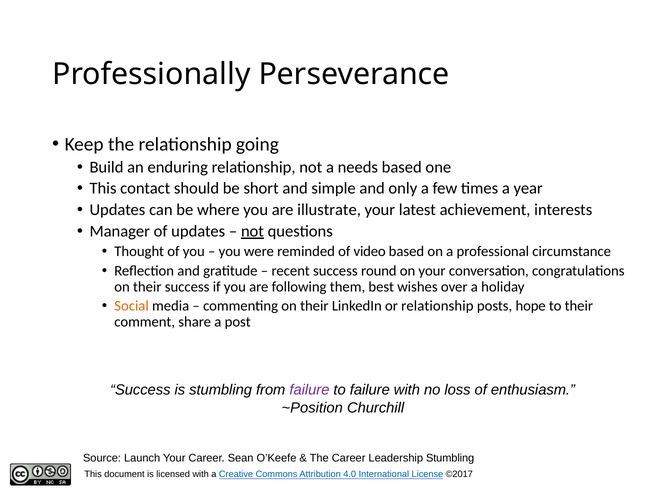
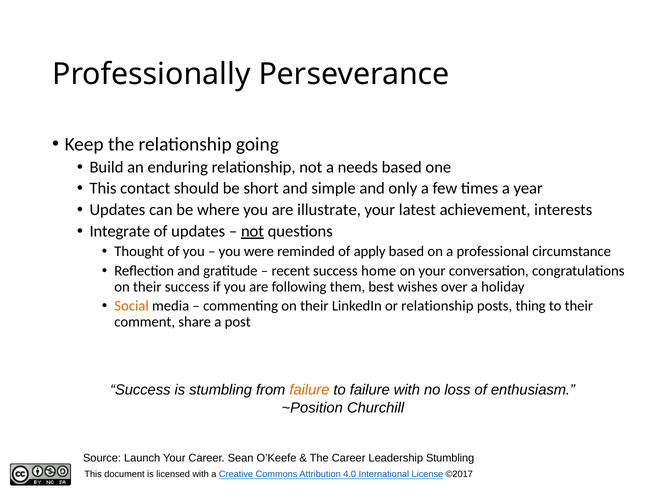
Manager: Manager -> Integrate (120, 231)
video: video -> apply (370, 252)
round: round -> home (379, 271)
hope: hope -> thing (531, 306)
failure colour: purple -> orange (309, 390)
